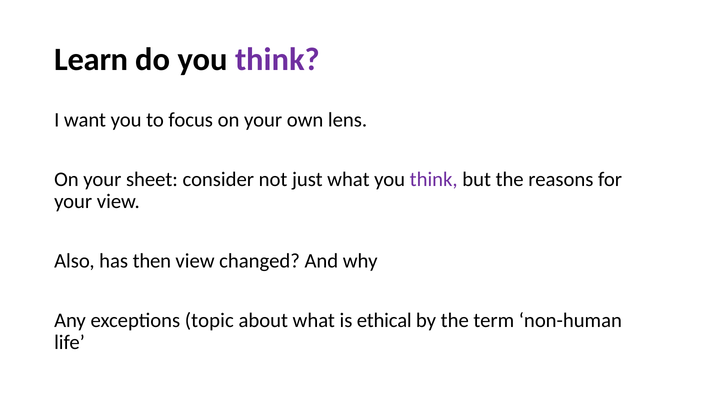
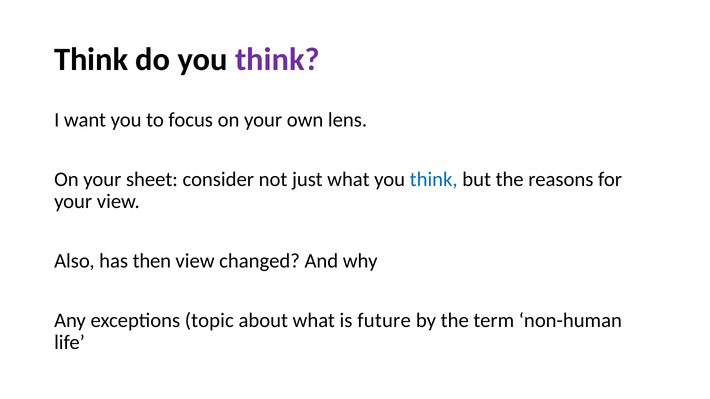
Learn: Learn -> Think (91, 60)
think colour: purple -> blue (434, 179)
ethical: ethical -> future (384, 321)
